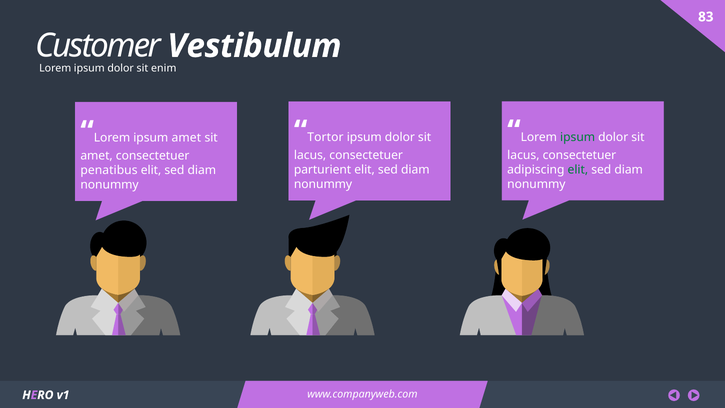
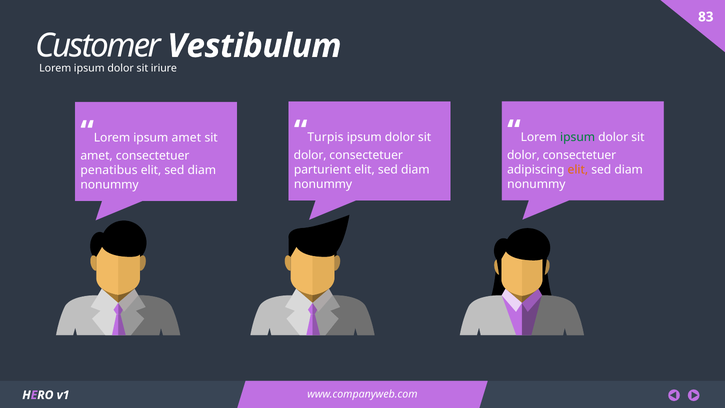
enim: enim -> iriure (164, 68)
Tortor: Tortor -> Turpis (325, 137)
lacus: lacus -> dolor (523, 155)
lacus: lacus -> dolor (310, 155)
elit colour: green -> orange (578, 170)
